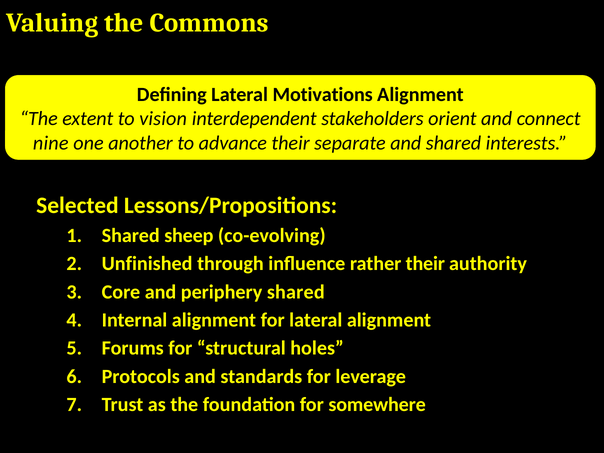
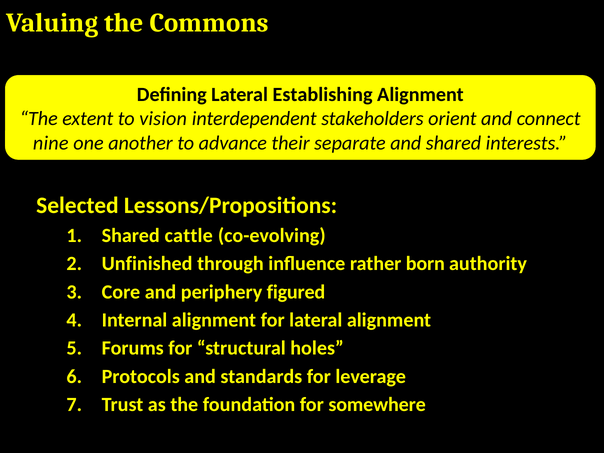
Motivations: Motivations -> Establishing (323, 95)
sheep: sheep -> cattle (189, 236)
rather their: their -> born (425, 264)
periphery shared: shared -> figured (296, 292)
